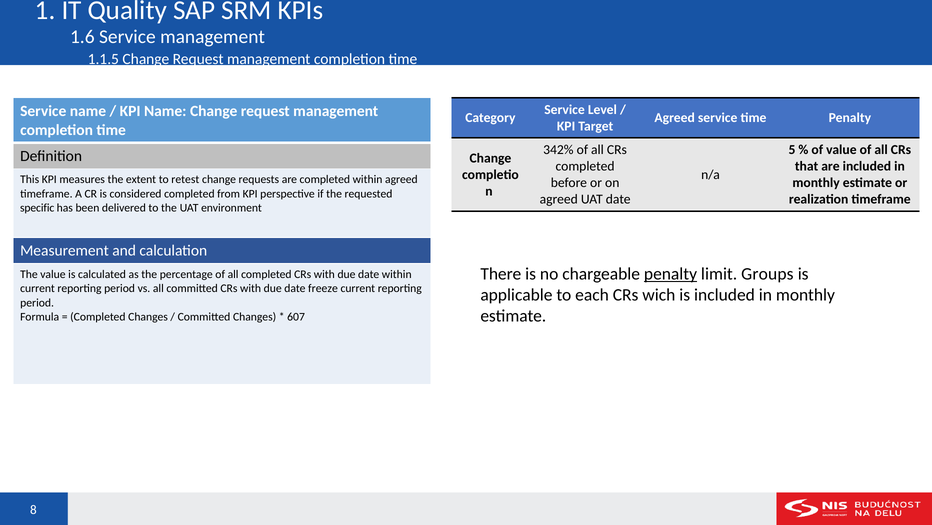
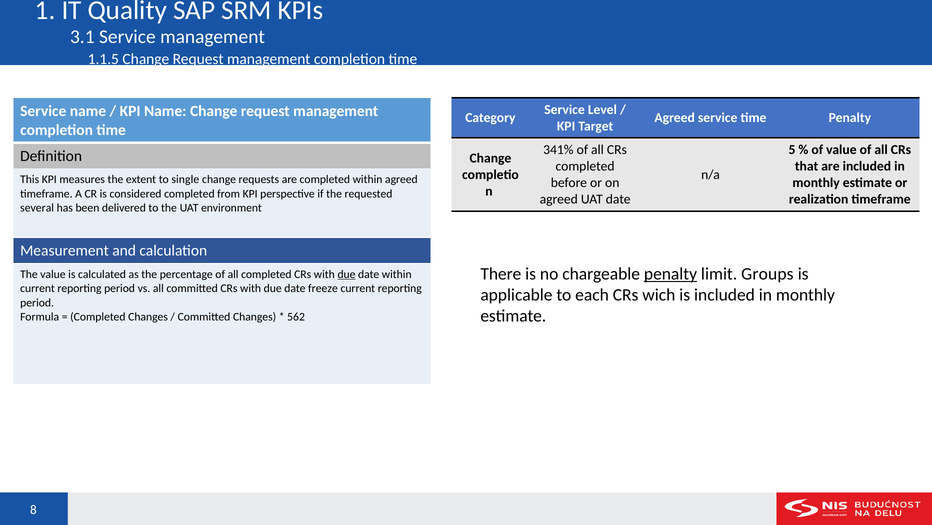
1.6: 1.6 -> 3.1 (82, 37)
342%: 342% -> 341% (558, 150)
retest: retest -> single (185, 179)
specific: specific -> several (37, 208)
due underline: none -> present (347, 274)
607: 607 -> 562 (296, 316)
